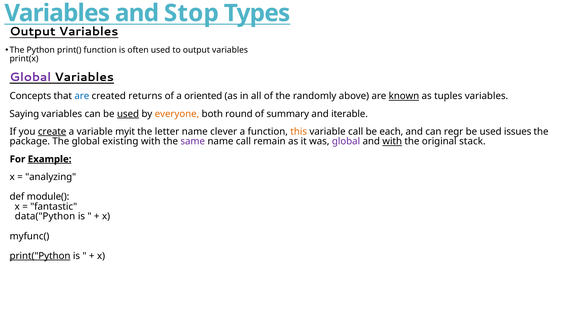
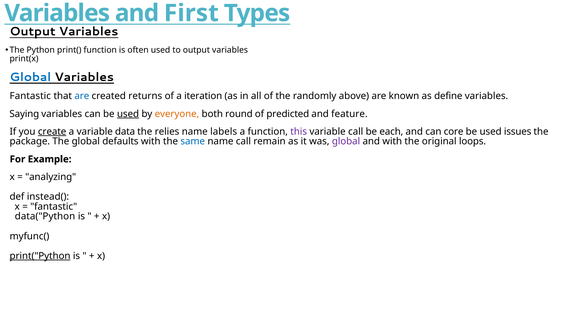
Stop: Stop -> First (191, 13)
Global colour: purple -> blue (30, 77)
Concepts: Concepts -> Fantastic (30, 96)
oriented: oriented -> iteration (203, 96)
known underline: present -> none (404, 96)
tuples: tuples -> define (448, 96)
summary: summary -> predicted (288, 114)
iterable: iterable -> feature (349, 114)
myit: myit -> data (125, 132)
letter: letter -> relies (167, 132)
clever: clever -> labels (224, 132)
this colour: orange -> purple (299, 132)
regr: regr -> core (454, 132)
existing: existing -> defaults (120, 142)
same colour: purple -> blue (193, 142)
with underline: present -> none (392, 142)
stack: stack -> loops (473, 142)
Example underline: present -> none (50, 159)
module(: module( -> instead( (48, 197)
